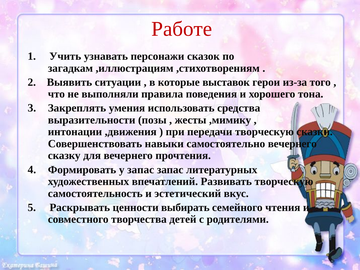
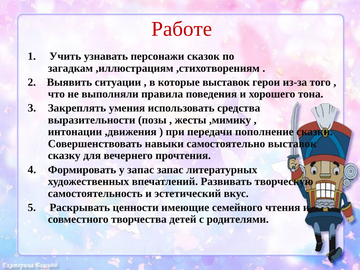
передачи творческую: творческую -> пополнение (264, 132)
самостоятельно вечернего: вечернего -> выставок (292, 144)
выбирать: выбирать -> имеющие (185, 207)
